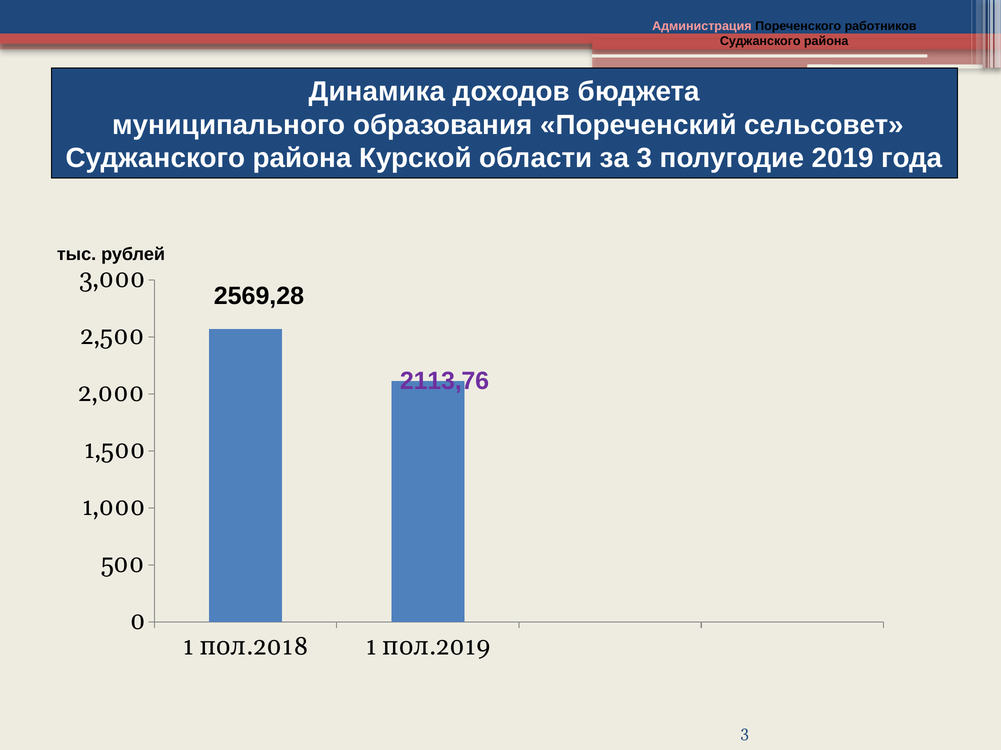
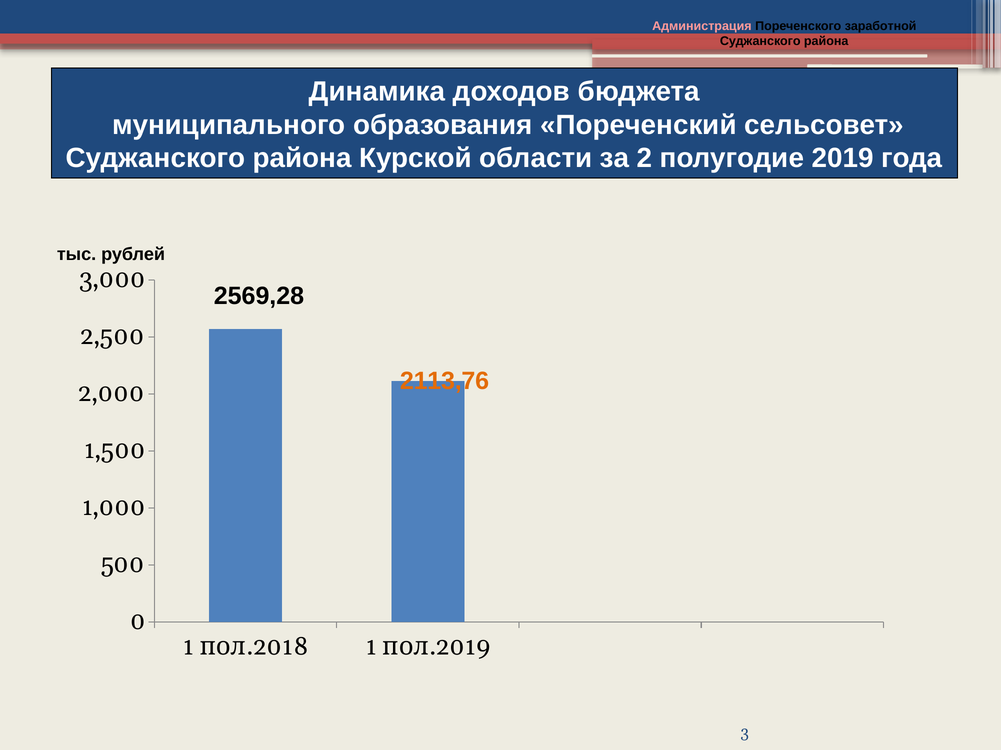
работников: работников -> заработной (881, 26)
за 3: 3 -> 2 (644, 158)
2113,76 colour: purple -> orange (445, 381)
